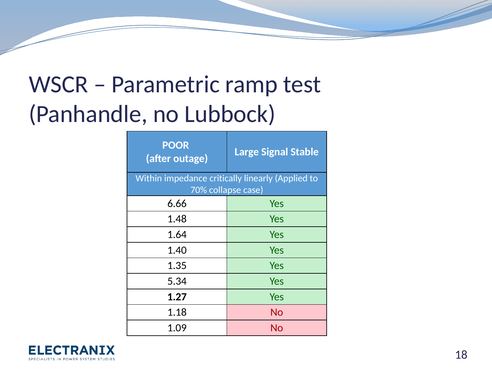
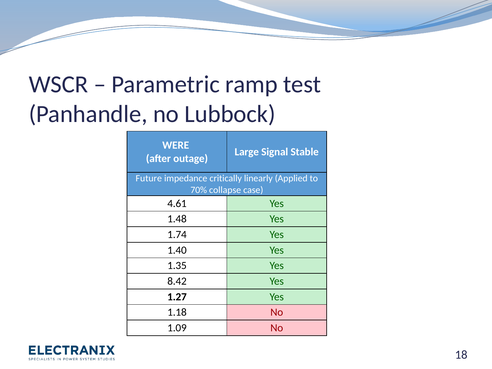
POOR: POOR -> WERE (176, 145)
Within: Within -> Future (149, 178)
6.66: 6.66 -> 4.61 (177, 203)
1.64: 1.64 -> 1.74 (177, 235)
5.34: 5.34 -> 8.42 (177, 281)
